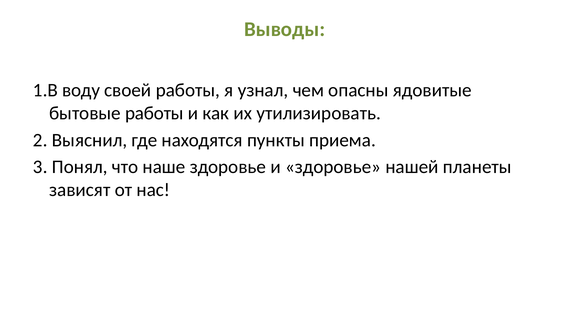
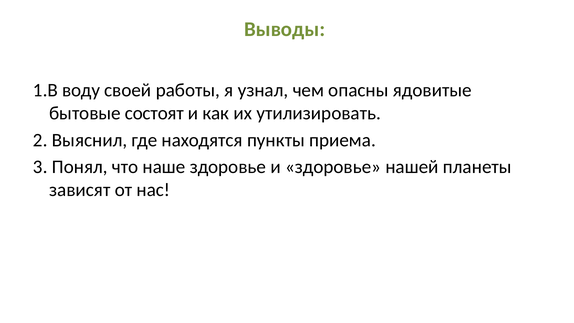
бытовые работы: работы -> состоят (154, 113)
